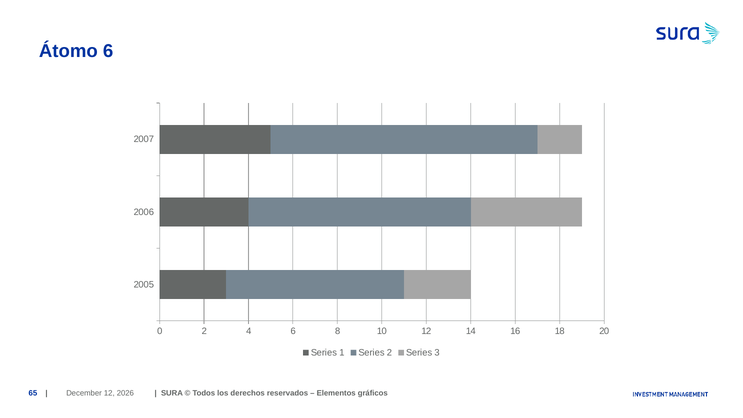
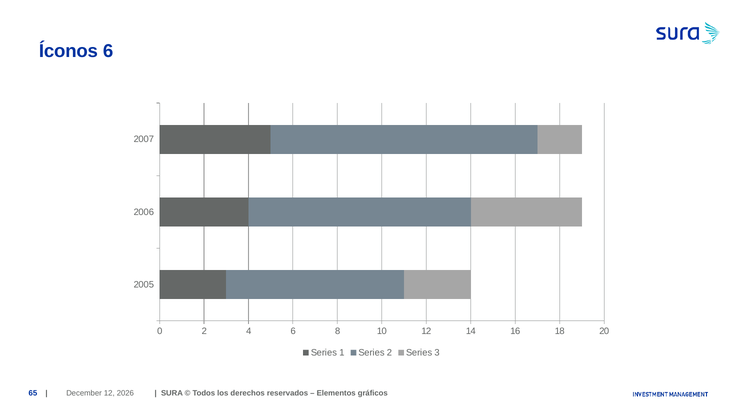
Átomo: Átomo -> Íconos (68, 51)
